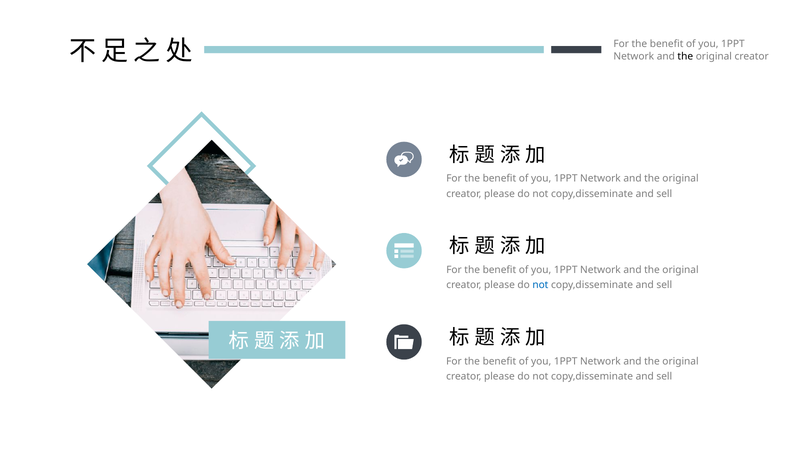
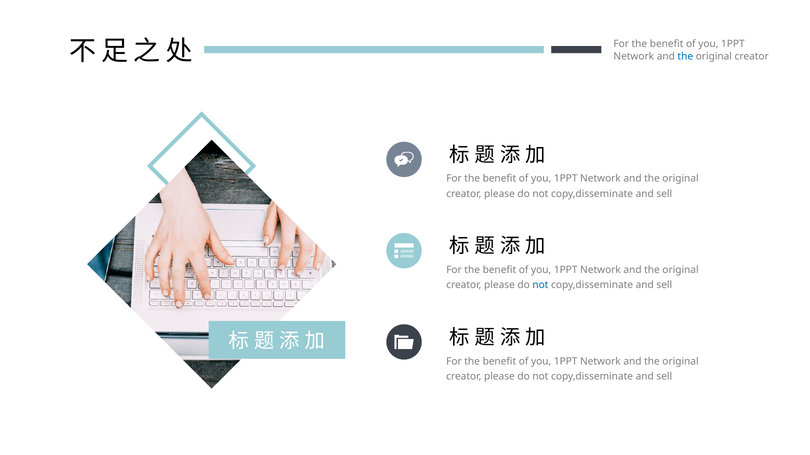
the colour: black -> blue (685, 56)
